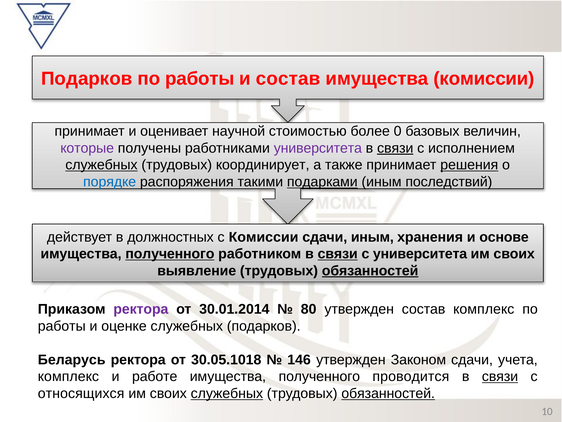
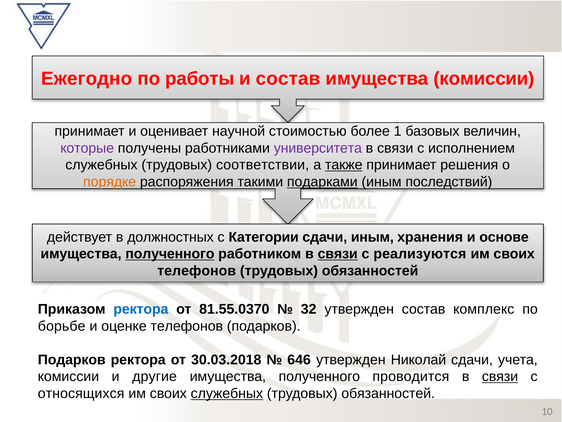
Подарков: Подарков -> Ежегодно (87, 79)
0: 0 -> 1 (398, 131)
связи underline: present -> none (395, 148)
служебных underline: present -> none (101, 165)
координирует: координирует -> соответствии (263, 165)
также underline: none -> present (344, 165)
решения underline: present -> none (469, 165)
порядке colour: blue -> orange (110, 182)
с Комиссии: Комиссии -> Категории (264, 237)
с университета: университета -> реализуются (420, 254)
выявление: выявление -> телефонов (197, 270)
обязанностей underline: present -> none (370, 270)
ректора colour: purple -> blue (141, 309)
30.01.2014: 30.01.2014 -> 81.55.0370 (234, 309)
80: 80 -> 32 (309, 309)
работы: работы -> борьбе (62, 326)
оценке служебных: служебных -> телефонов (187, 326)
Беларусь: Беларусь -> Подарков (72, 359)
30.05.1018: 30.05.1018 -> 30.03.2018 (226, 359)
146: 146 -> 646 (299, 359)
Законом: Законом -> Николай (418, 359)
комплекс: комплекс -> комиссии (68, 376)
работе: работе -> другие (155, 376)
обязанностей underline: present -> none (388, 393)
